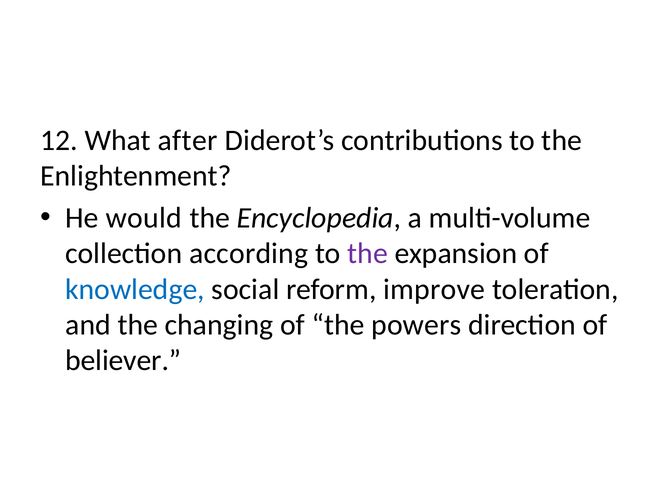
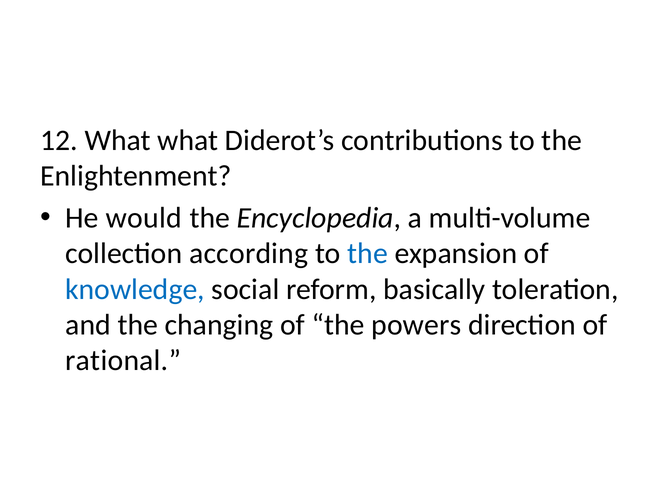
What after: after -> what (188, 141)
the colour: purple -> blue (368, 254)
improve: improve -> basically (434, 289)
believer: believer -> rational (123, 361)
